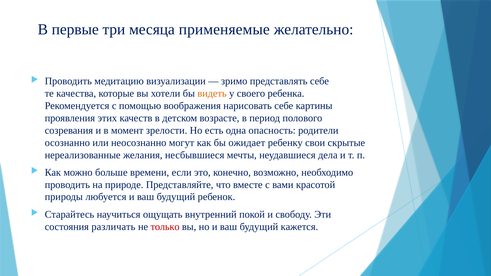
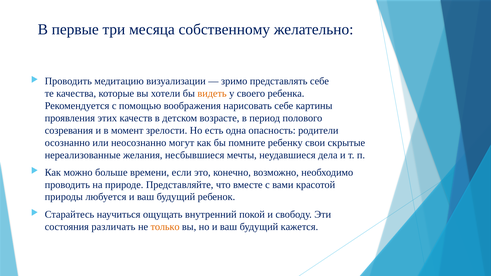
применяемые: применяемые -> собственному (224, 29)
ожидает: ожидает -> помните (247, 143)
только colour: red -> orange (165, 227)
